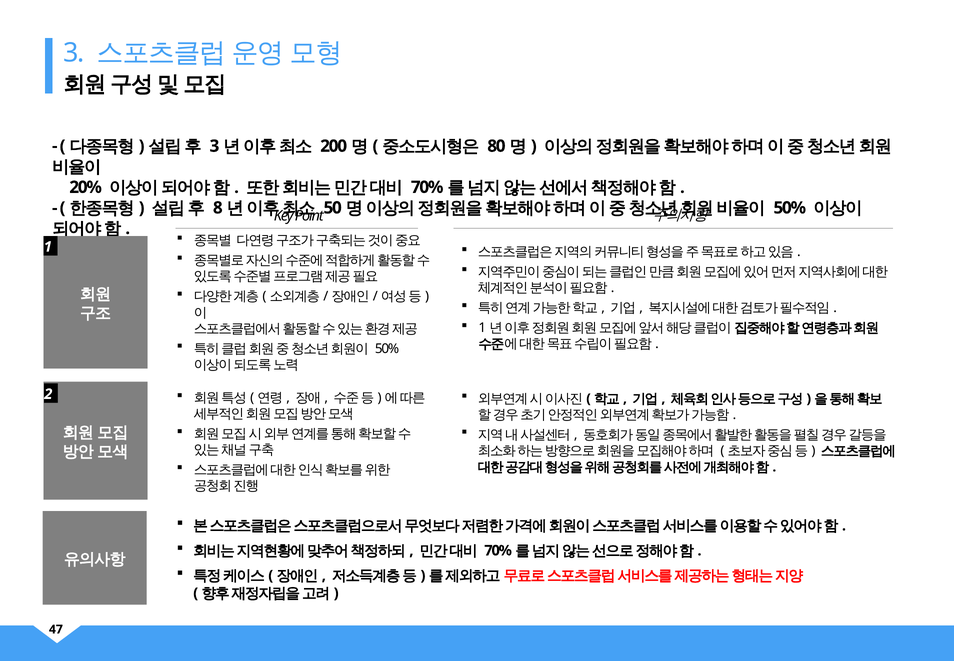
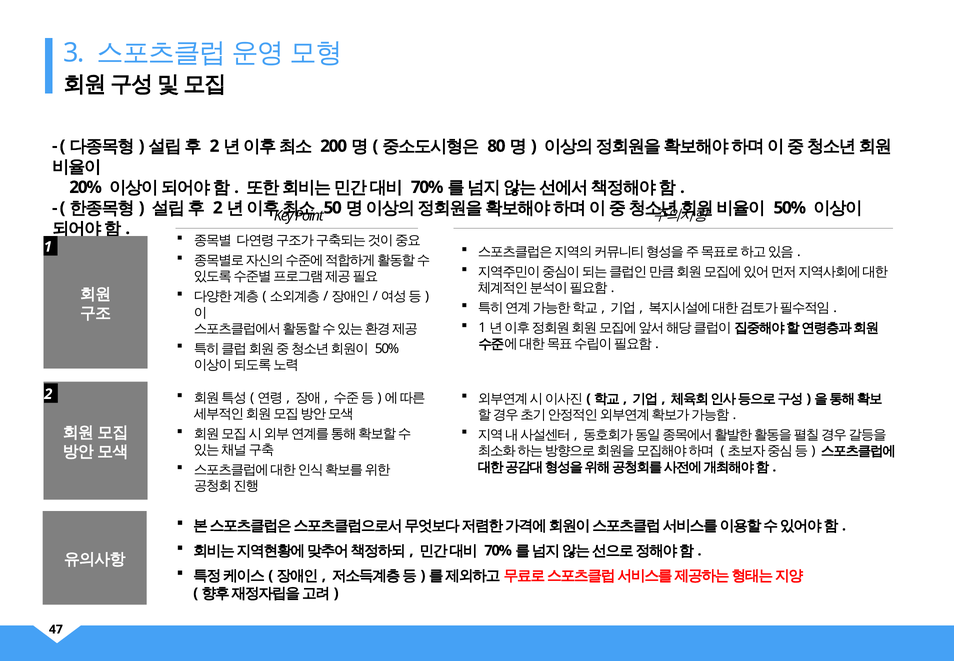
3: 3 -> 2 (214, 146)
8: 8 -> 2 (218, 208)
